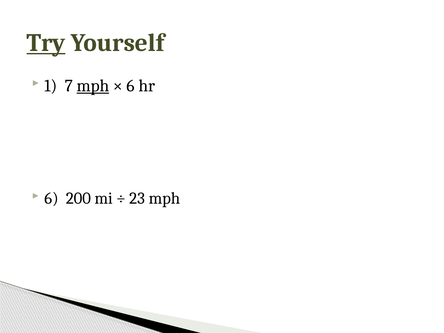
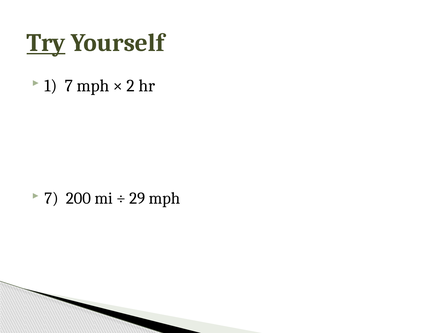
mph underline: present -> none (93, 86)
6: 6 -> 2 (130, 86)
6: 6 -> 7 (51, 198)
23: 23 -> 29 (137, 198)
